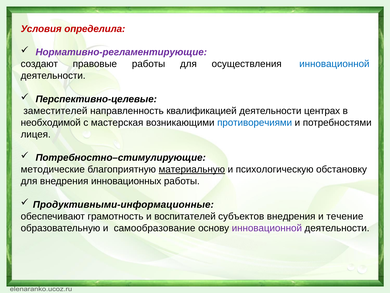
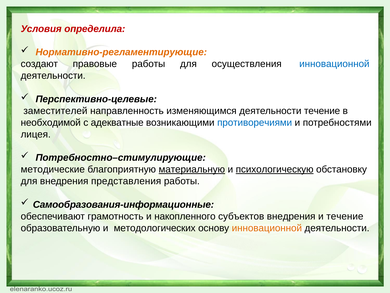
Нормативно-регламентирующие colour: purple -> orange (121, 52)
квалификацией: квалификацией -> изменяющимся (202, 111)
деятельности центрах: центрах -> течение (322, 111)
мастерская: мастерская -> адекватные (117, 122)
психологическую underline: none -> present (275, 169)
инновационных: инновационных -> представления (126, 181)
Продуктивными-информационные: Продуктивными-информационные -> Самообразования-информационные (123, 204)
воспитателей: воспитателей -> накопленного (185, 216)
самообразование: самообразование -> методологических (155, 228)
инновационной colour: purple -> orange (267, 228)
